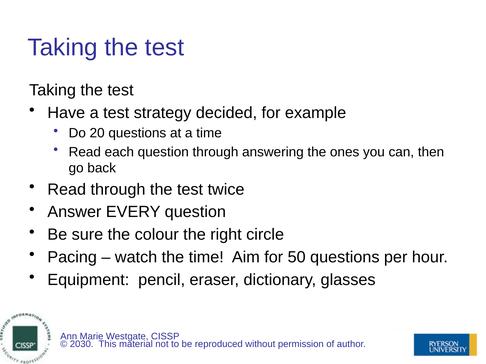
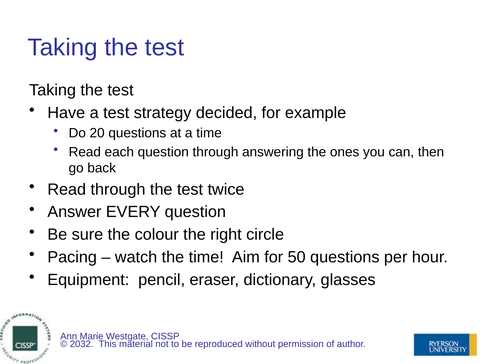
2030: 2030 -> 2032 (82, 345)
